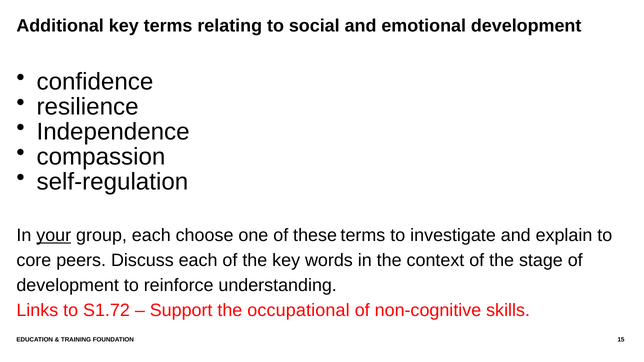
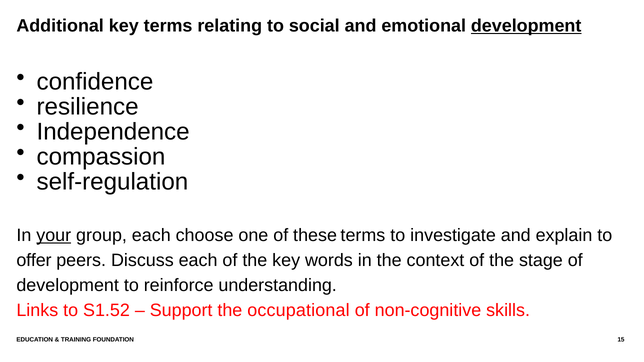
development underline: none -> present (526, 26)
core: core -> offer (34, 260)
S1.72: S1.72 -> S1.52 (106, 310)
